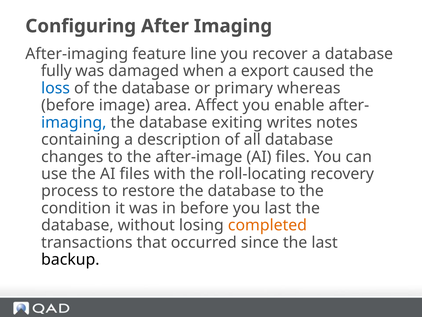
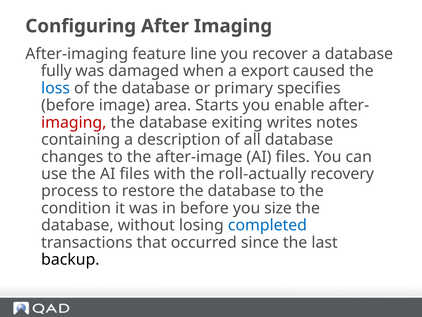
whereas: whereas -> specifies (309, 88)
Affect: Affect -> Starts (217, 105)
imaging colour: blue -> red (74, 122)
roll-locating: roll-locating -> roll-actually (262, 174)
you last: last -> size (278, 208)
completed colour: orange -> blue (267, 225)
